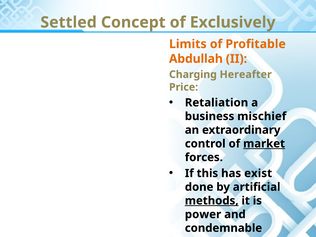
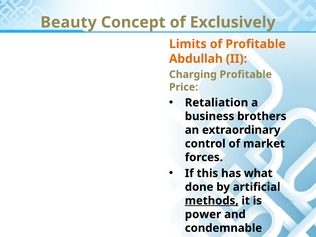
Settled: Settled -> Beauty (69, 22)
Charging Hereafter: Hereafter -> Profitable (246, 74)
mischief: mischief -> brothers (262, 116)
market underline: present -> none (264, 144)
exist: exist -> what (258, 173)
